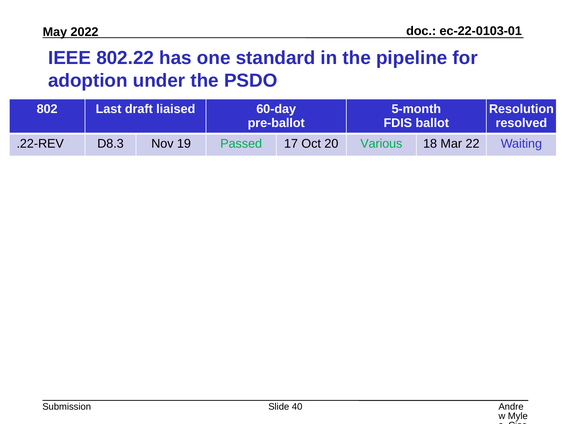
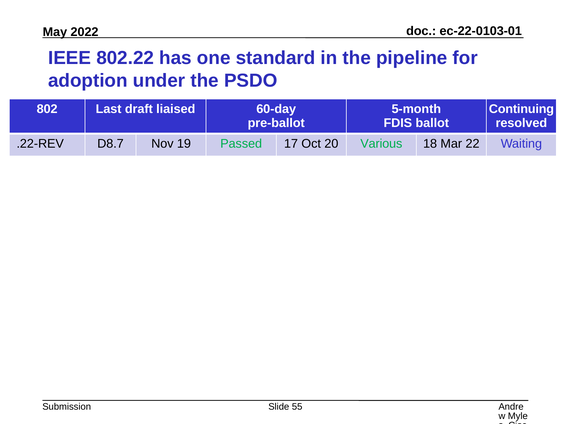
Resolution: Resolution -> Continuing (521, 109)
D8.3: D8.3 -> D8.7 (111, 144)
40: 40 -> 55 (297, 407)
